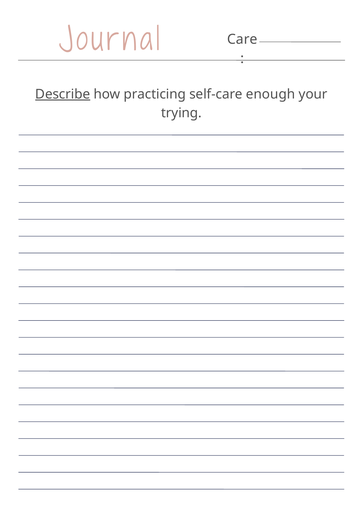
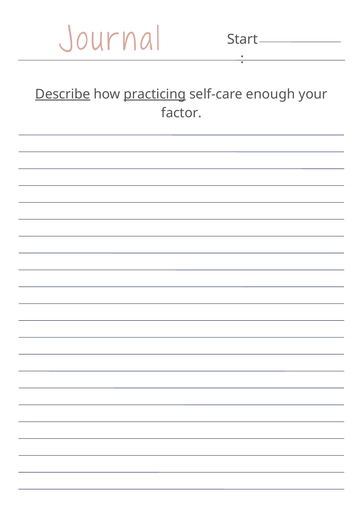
Care: Care -> Start (242, 39)
practicing underline: none -> present (155, 94)
trying: trying -> factor (181, 113)
